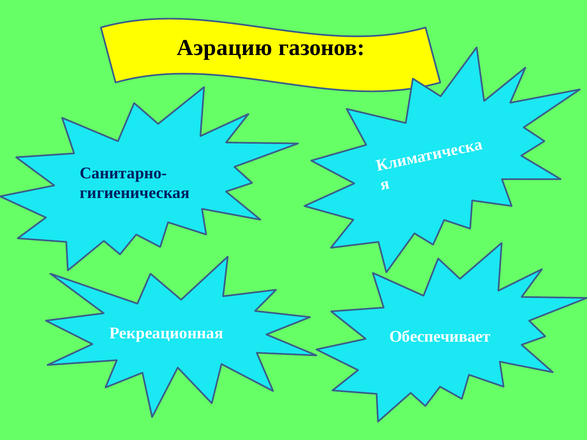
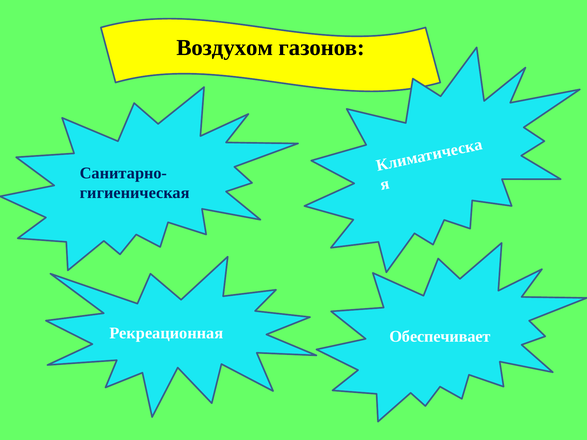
Аэрацию: Аэрацию -> Воздухом (225, 48)
